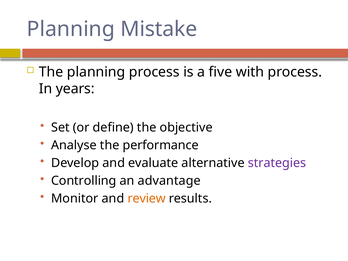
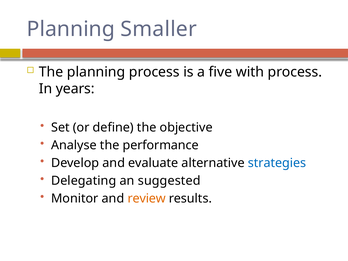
Mistake: Mistake -> Smaller (159, 29)
strategies colour: purple -> blue (277, 163)
Controlling: Controlling -> Delegating (84, 181)
advantage: advantage -> suggested (169, 181)
